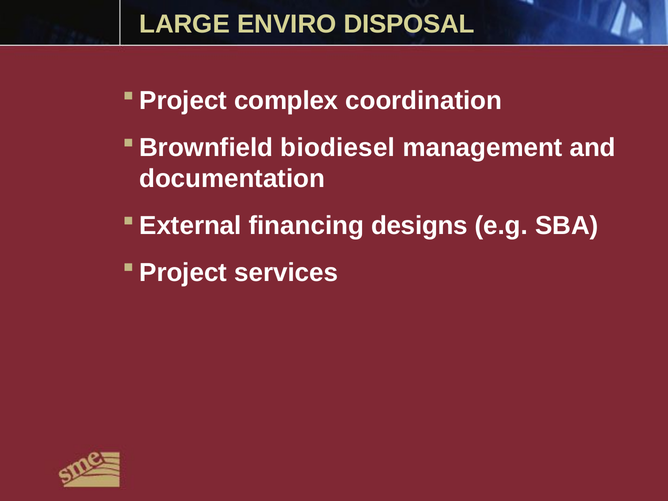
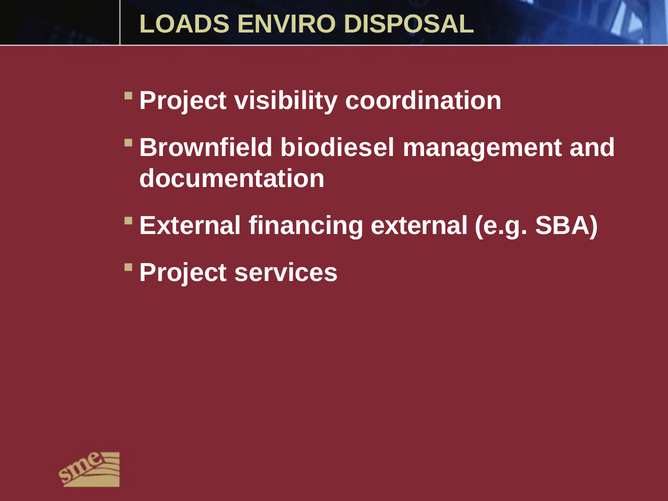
LARGE: LARGE -> LOADS (185, 24)
complex: complex -> visibility (286, 101)
designs: designs -> external (419, 226)
